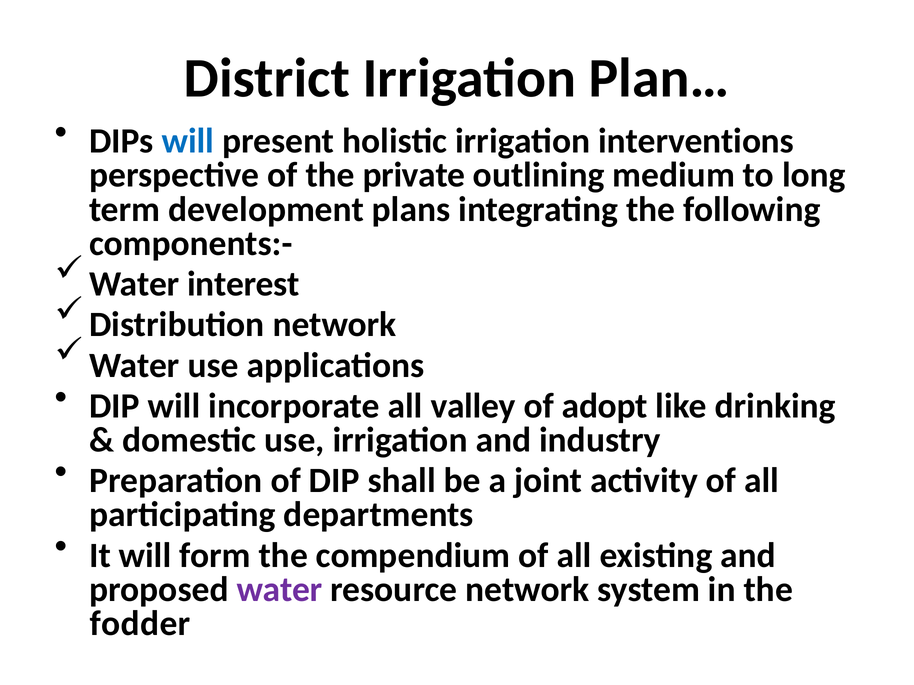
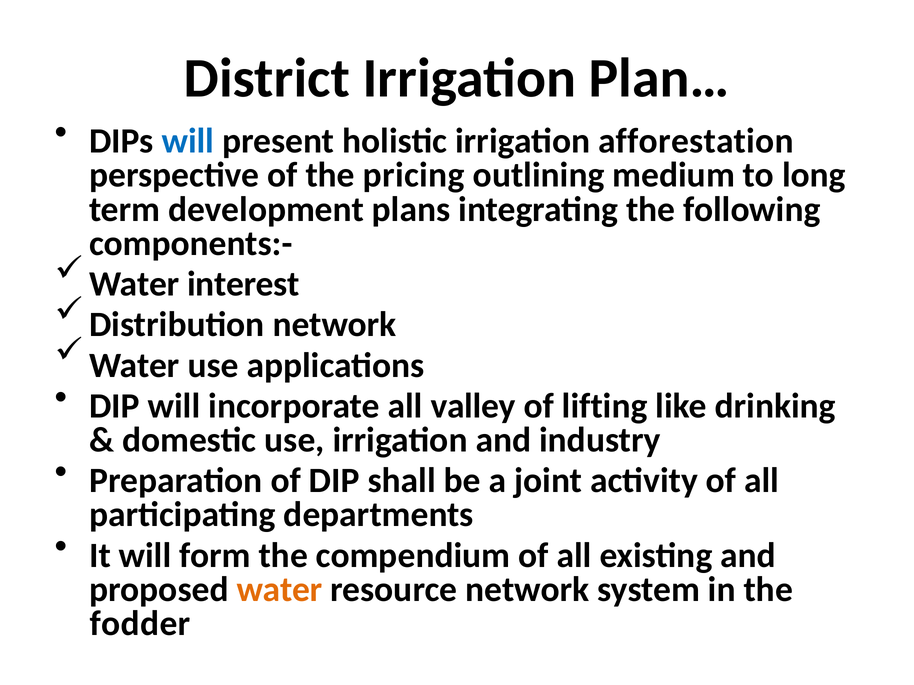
interventions: interventions -> afforestation (696, 141)
private: private -> pricing (414, 175)
adopt: adopt -> lifting (605, 406)
water colour: purple -> orange (280, 590)
